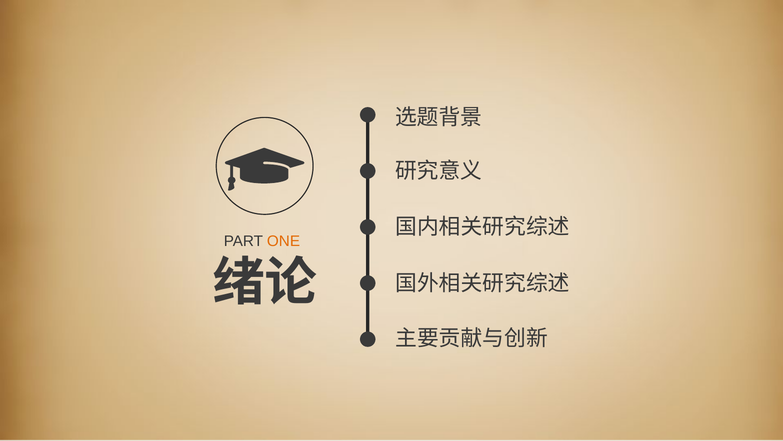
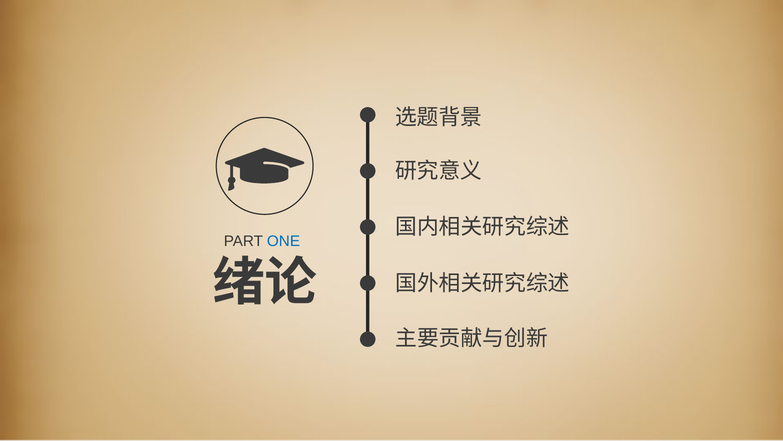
ONE colour: orange -> blue (283, 241)
